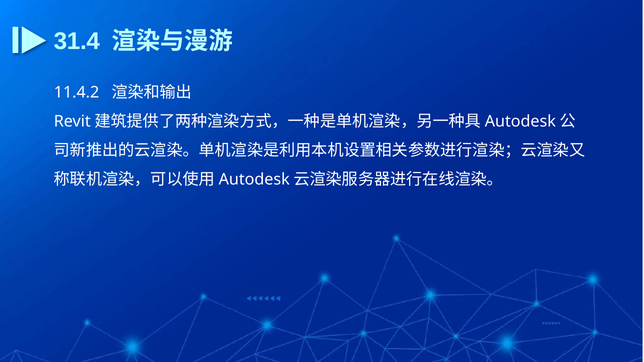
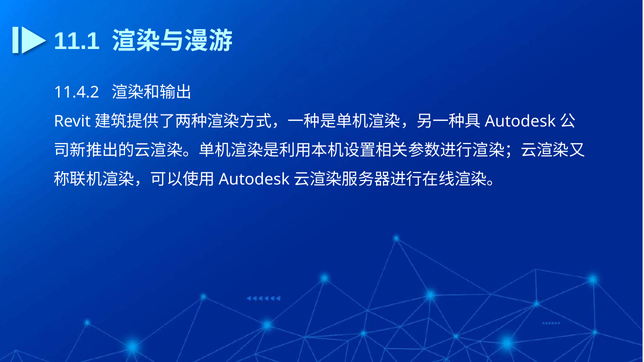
31.4: 31.4 -> 11.1 (77, 41)
